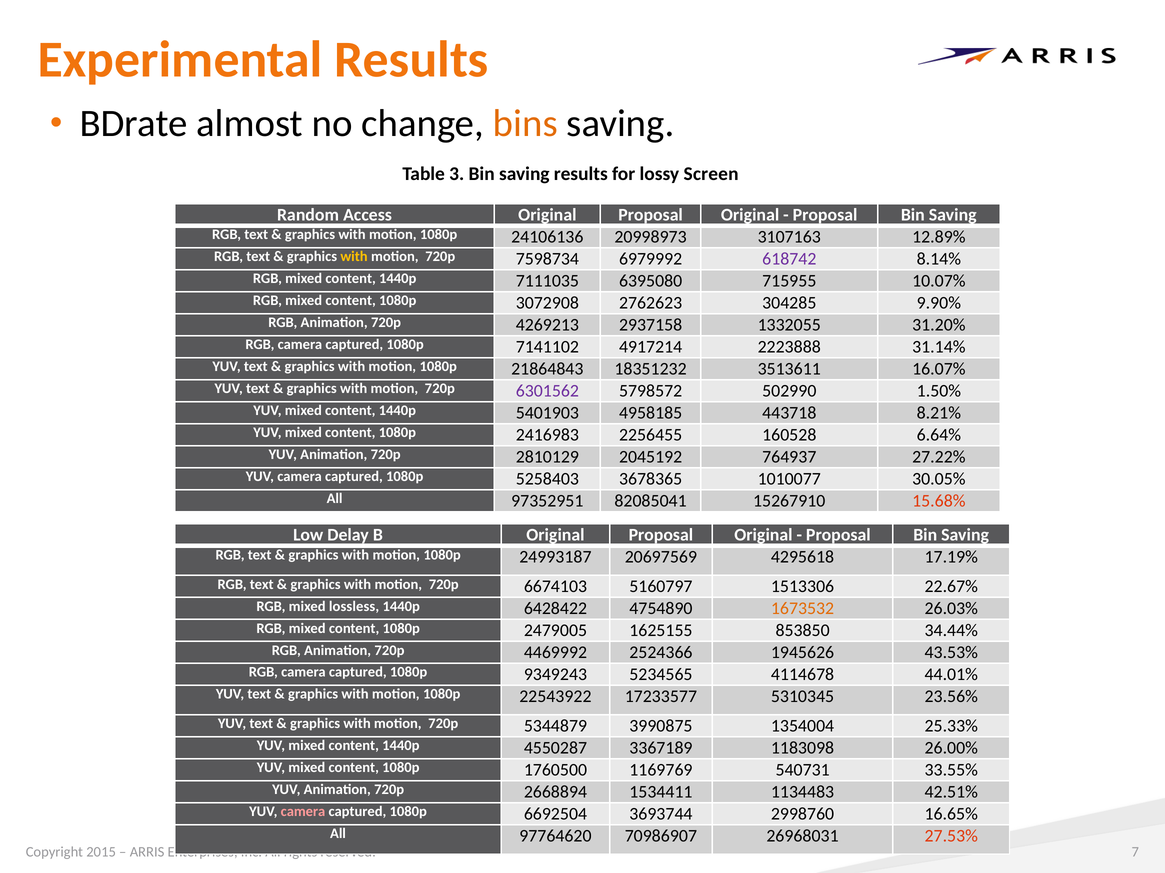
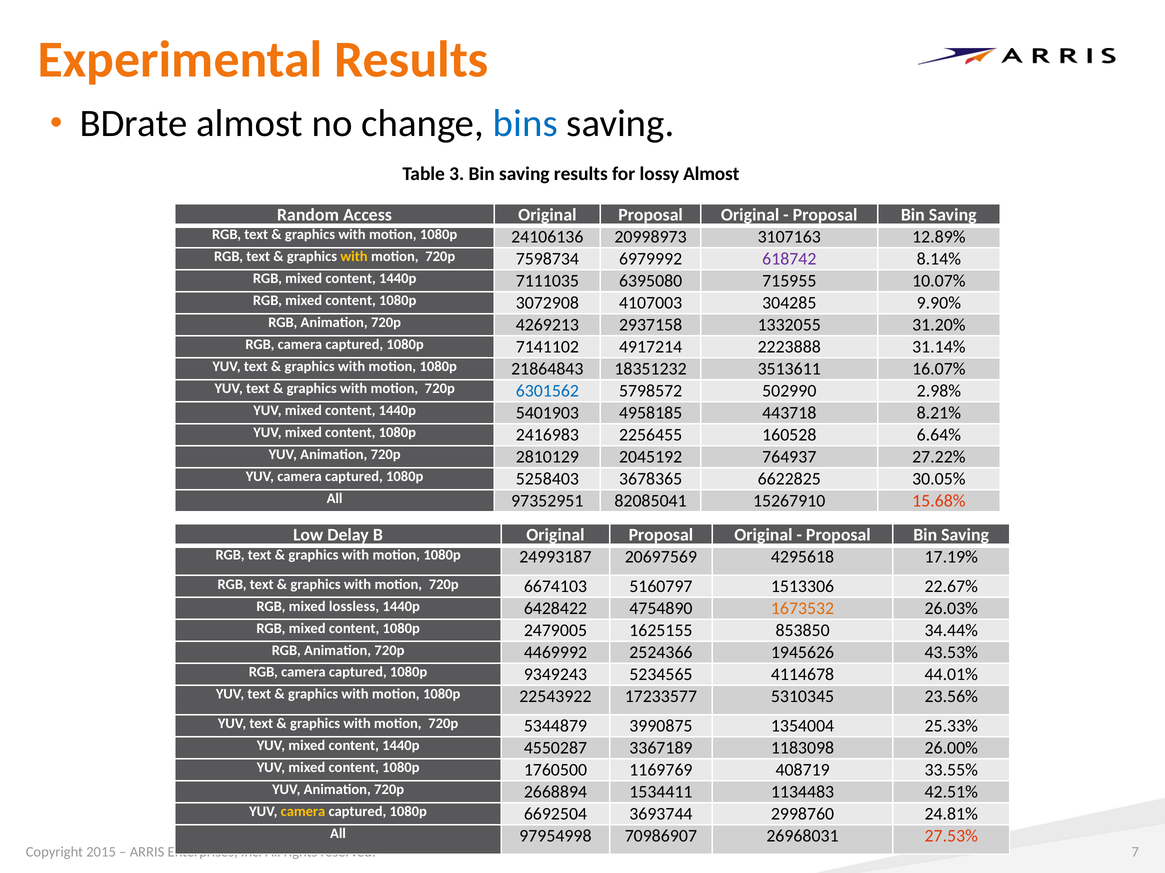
bins colour: orange -> blue (525, 124)
lossy Screen: Screen -> Almost (711, 174)
2762623: 2762623 -> 4107003 (651, 303)
6301562 colour: purple -> blue (547, 391)
1.50%: 1.50% -> 2.98% (939, 391)
1010077: 1010077 -> 6622825 (789, 479)
540731: 540731 -> 408719 (803, 771)
camera colour: pink -> yellow (303, 812)
16.65%: 16.65% -> 24.81% (951, 815)
97764620: 97764620 -> 97954998 (555, 837)
